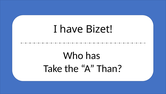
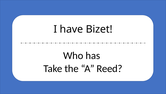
Than: Than -> Reed (109, 68)
